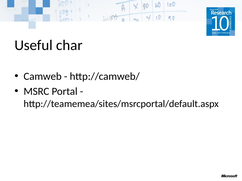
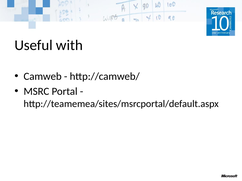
char: char -> with (69, 45)
